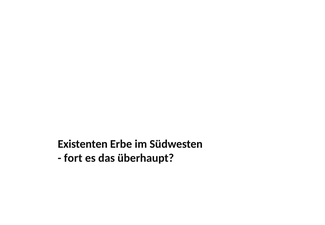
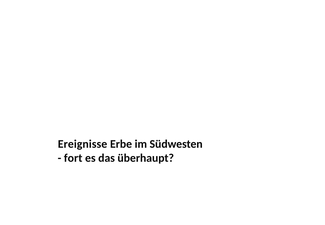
Existenten: Existenten -> Ereignisse (83, 144)
